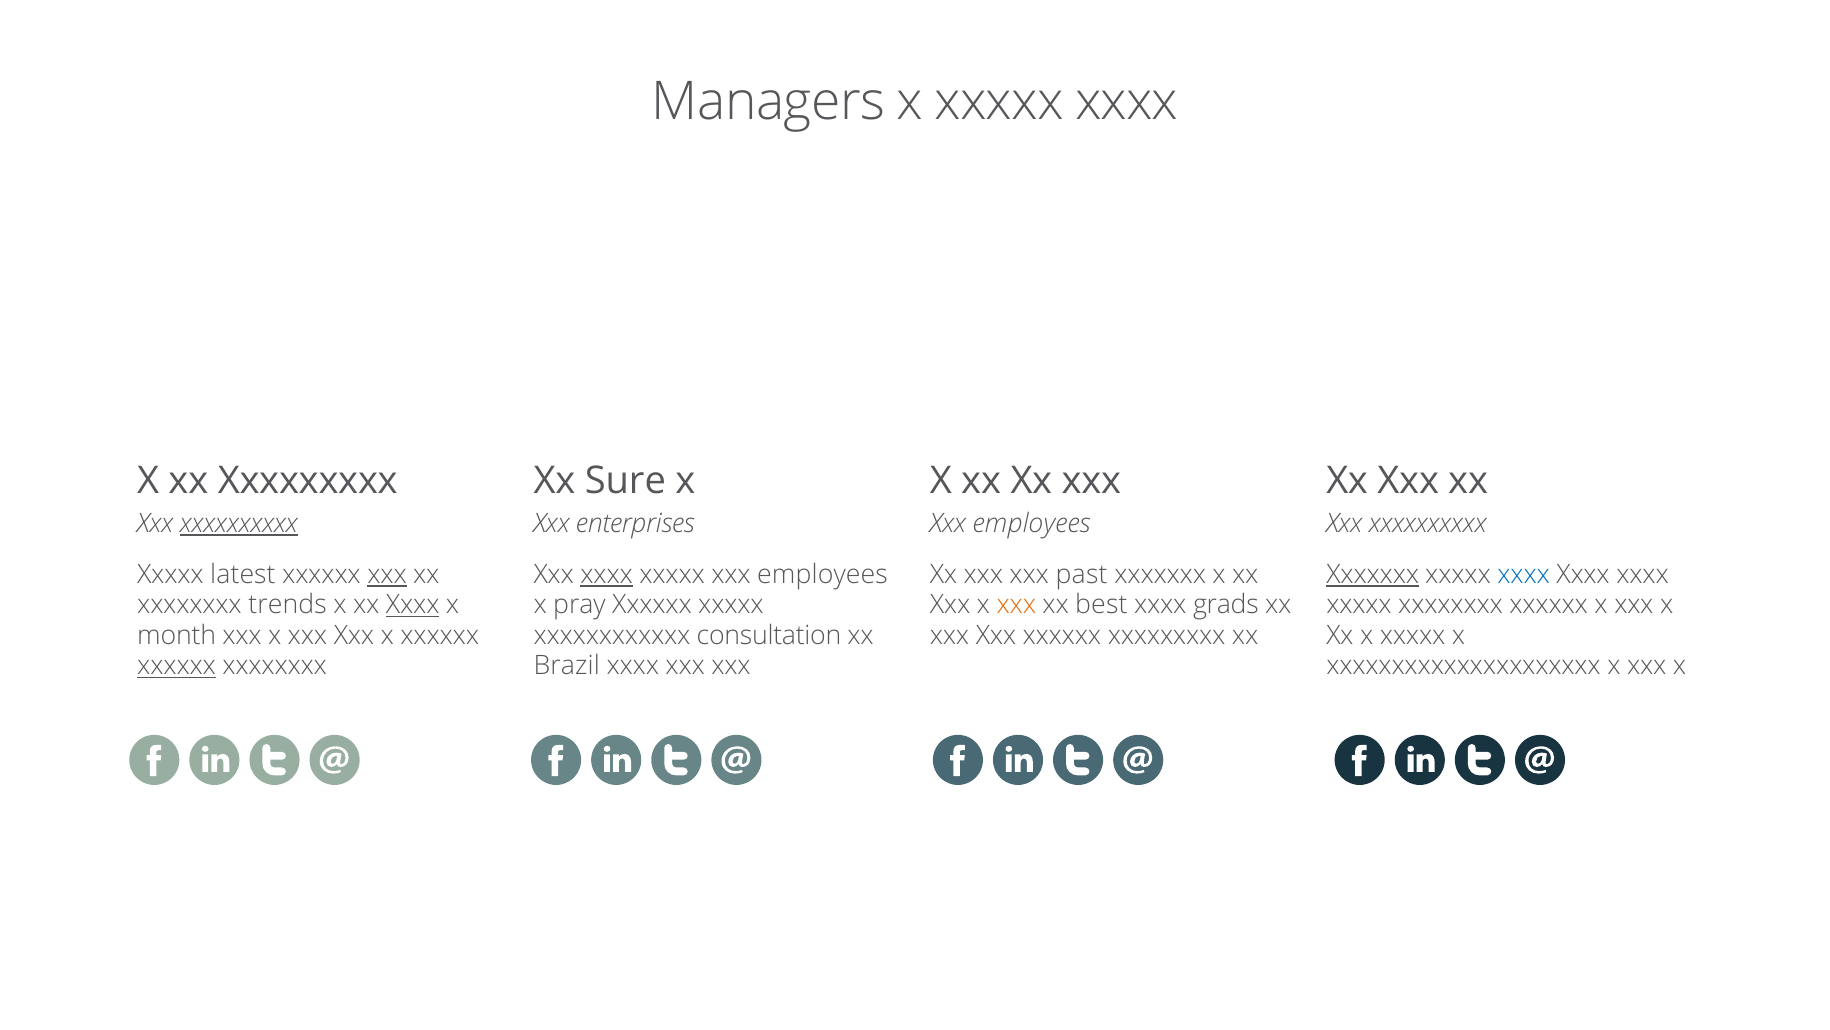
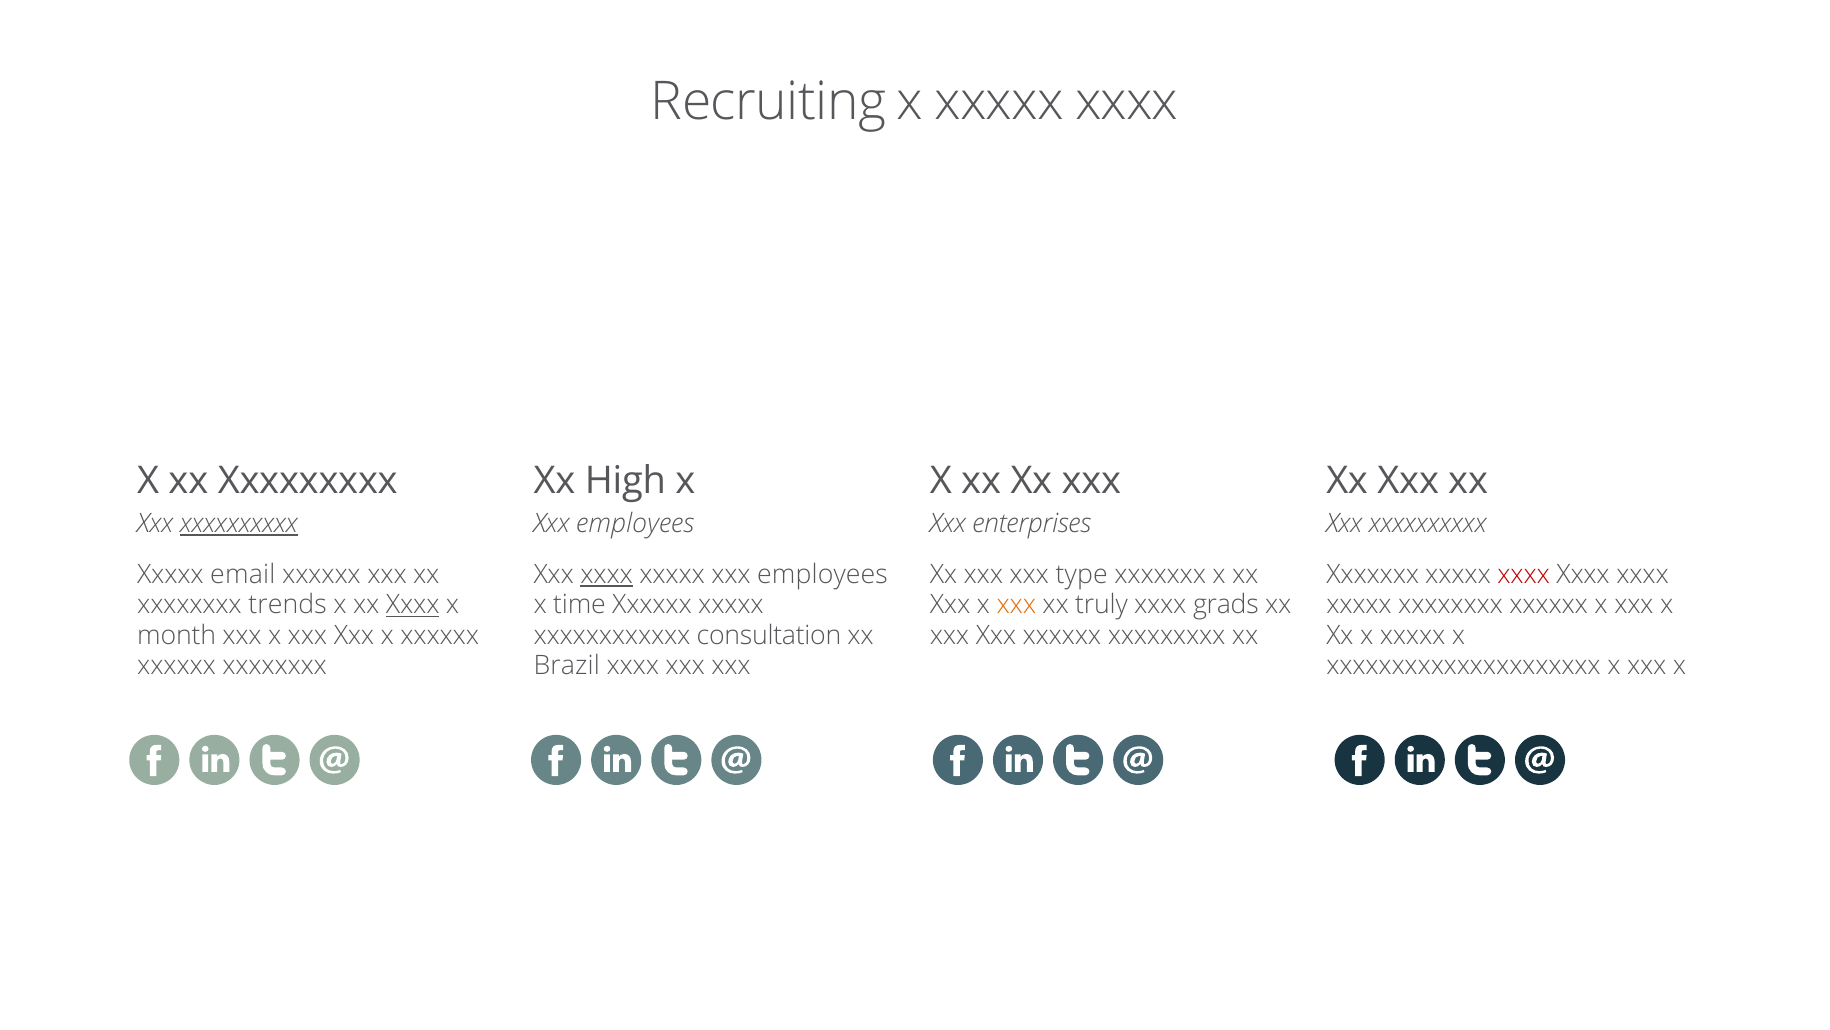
Managers: Managers -> Recruiting (768, 102)
Sure: Sure -> High (625, 481)
enterprises: enterprises -> employees (635, 523)
employees: employees -> enterprises (1032, 523)
latest: latest -> email (243, 574)
xxx underline: present -> none (387, 574)
past: past -> type (1082, 574)
Xxxxxxx underline: present -> none (1373, 574)
xxxx colour: blue -> red (1524, 574)
pray: pray -> time (580, 605)
best: best -> truly (1101, 605)
xxxxxx underline: present -> none (177, 666)
